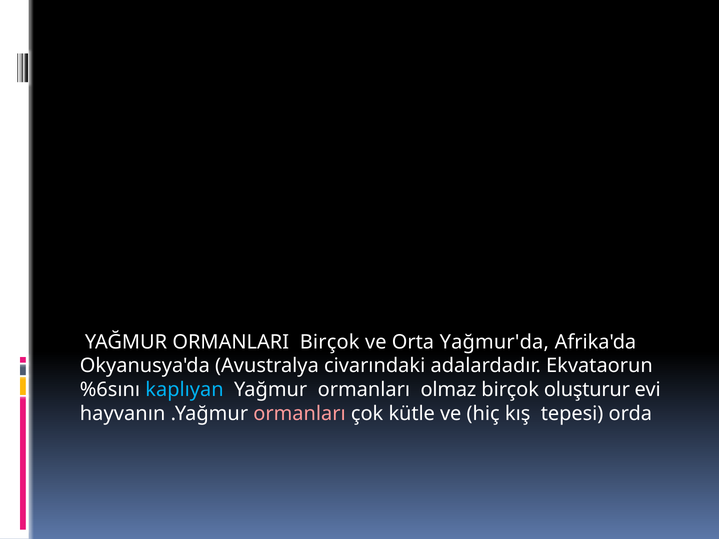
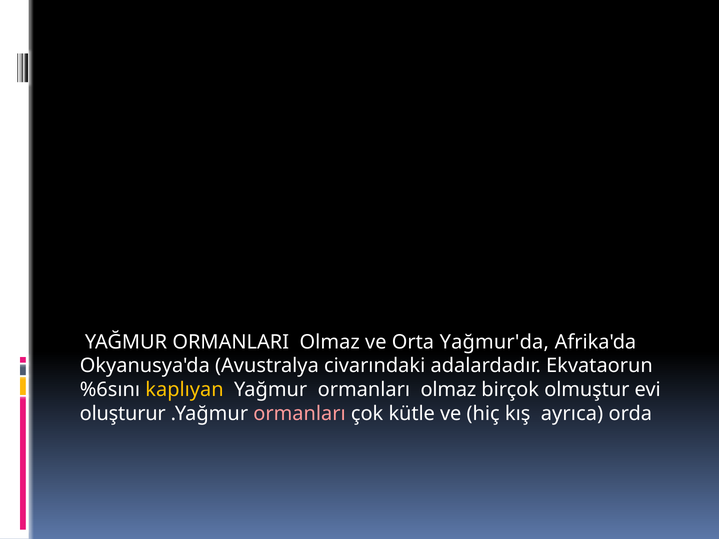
ORMANLARI Birçok: Birçok -> Olmaz (330, 342)
kaplıyan colour: light blue -> yellow (184, 390)
oluşturur: oluşturur -> olmuştur (587, 390)
hayvanın: hayvanın -> oluşturur (123, 414)
tepesi: tepesi -> ayrıca (572, 414)
